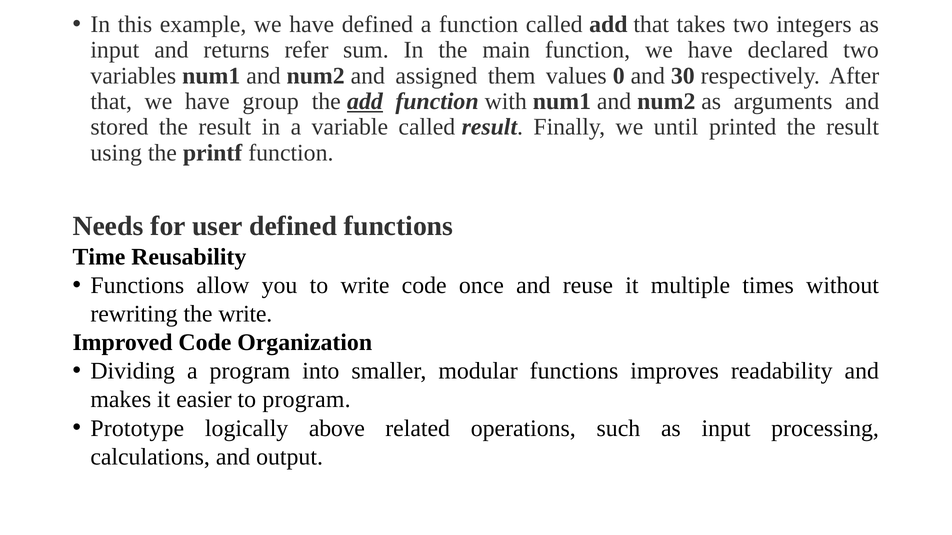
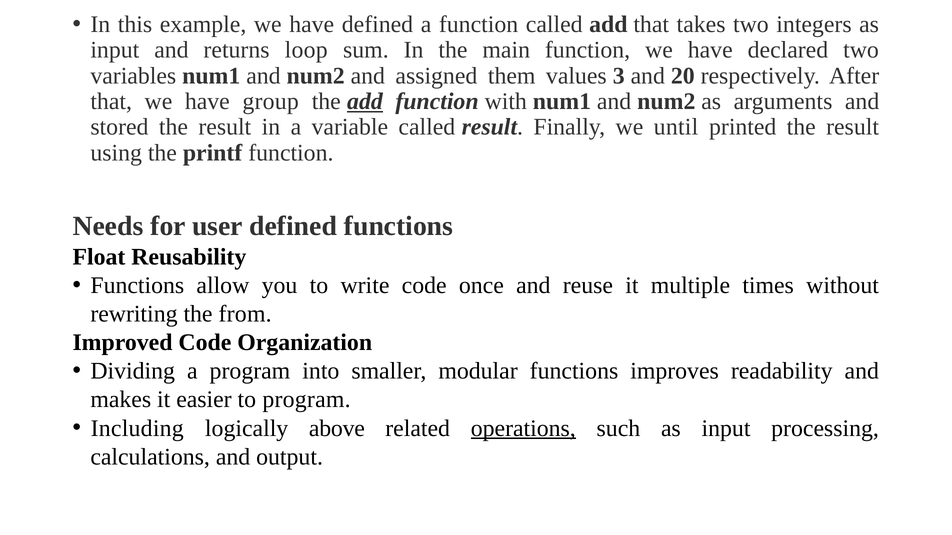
refer: refer -> loop (306, 50)
0: 0 -> 3 (619, 76)
30: 30 -> 20 (683, 76)
Time: Time -> Float (99, 257)
the write: write -> from (245, 314)
Prototype: Prototype -> Including (137, 429)
operations underline: none -> present (523, 429)
